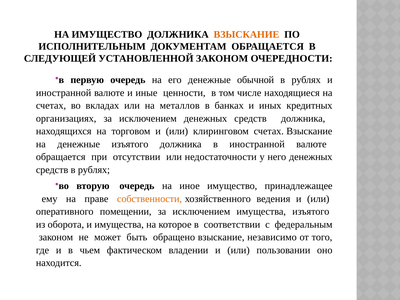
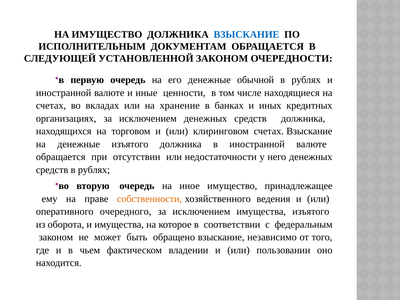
ВЗЫСКАНИЕ colour: orange -> blue (246, 35)
металлов: металлов -> хранение (180, 106)
помещении: помещении -> очередного (126, 212)
